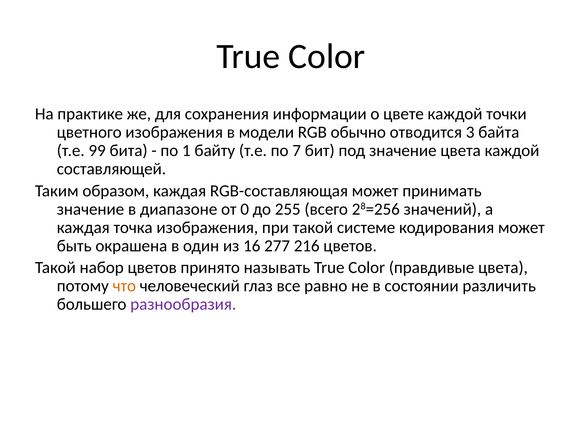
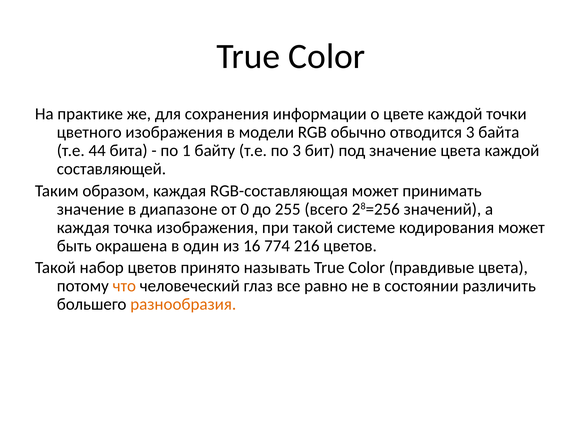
99: 99 -> 44 (97, 150)
по 7: 7 -> 3 (297, 150)
277: 277 -> 774 (277, 246)
разнообразия colour: purple -> orange (183, 304)
